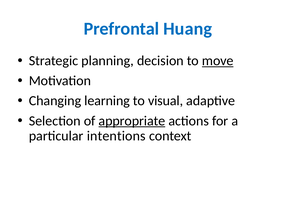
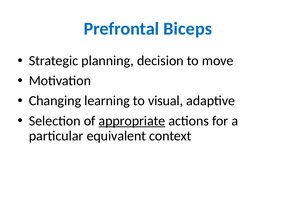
Huang: Huang -> Biceps (188, 29)
move underline: present -> none (218, 61)
intentions: intentions -> equivalent (116, 136)
